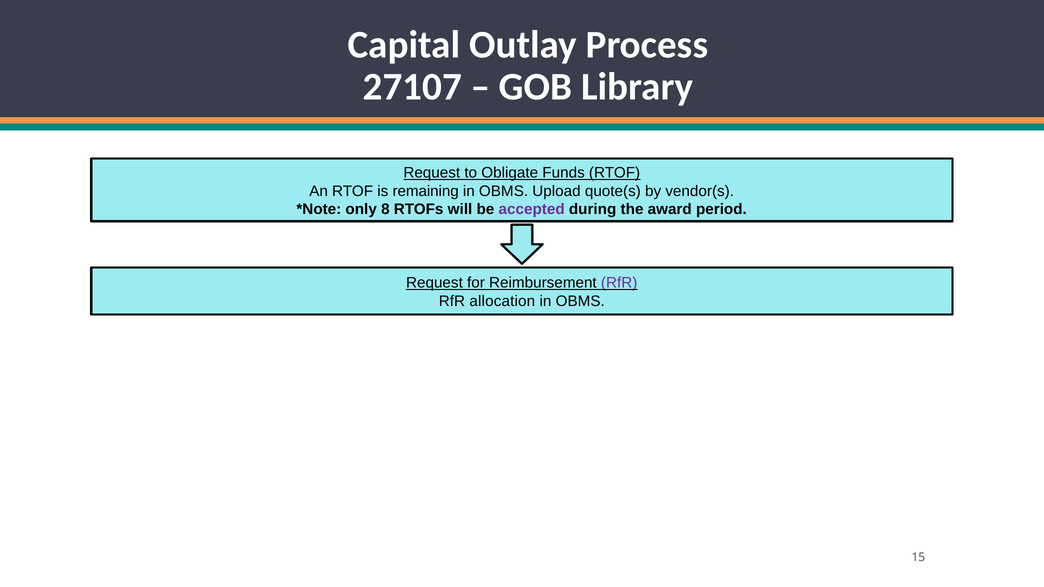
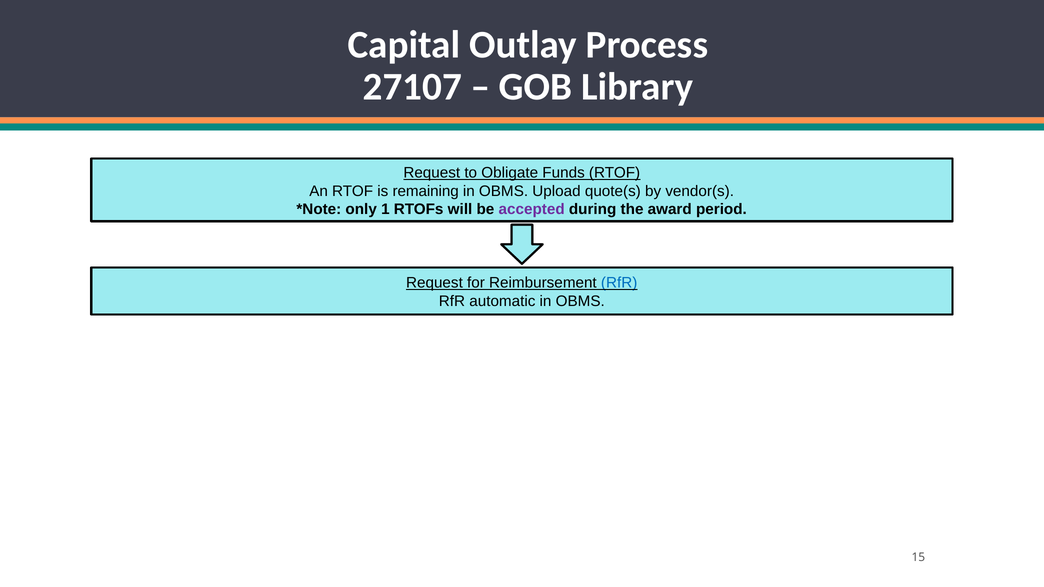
8: 8 -> 1 (385, 209)
RfR colour: purple -> blue (619, 283)
allocation: allocation -> automatic (502, 301)
